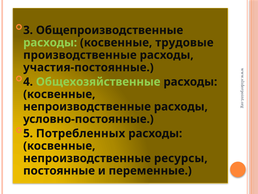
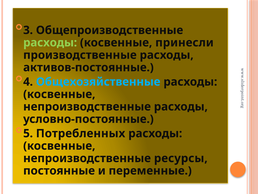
трудовые: трудовые -> принесли (184, 43)
участия-постоянные: участия-постоянные -> активов-постоянные (88, 67)
Общехозяйственные colour: light green -> light blue (98, 82)
